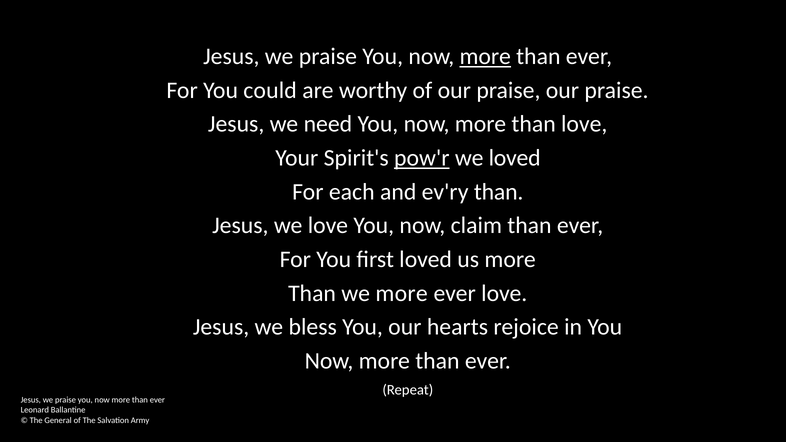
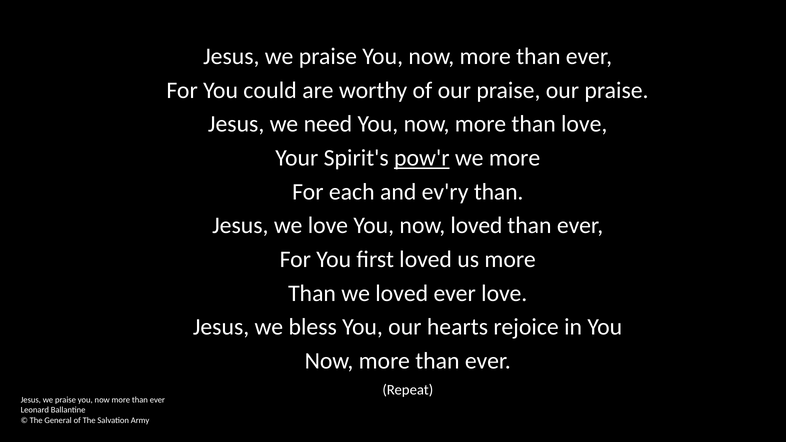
more underline: present -> none (485, 56)
we loved: loved -> more (515, 158)
now claim: claim -> loved (476, 226)
we more: more -> loved (402, 293)
